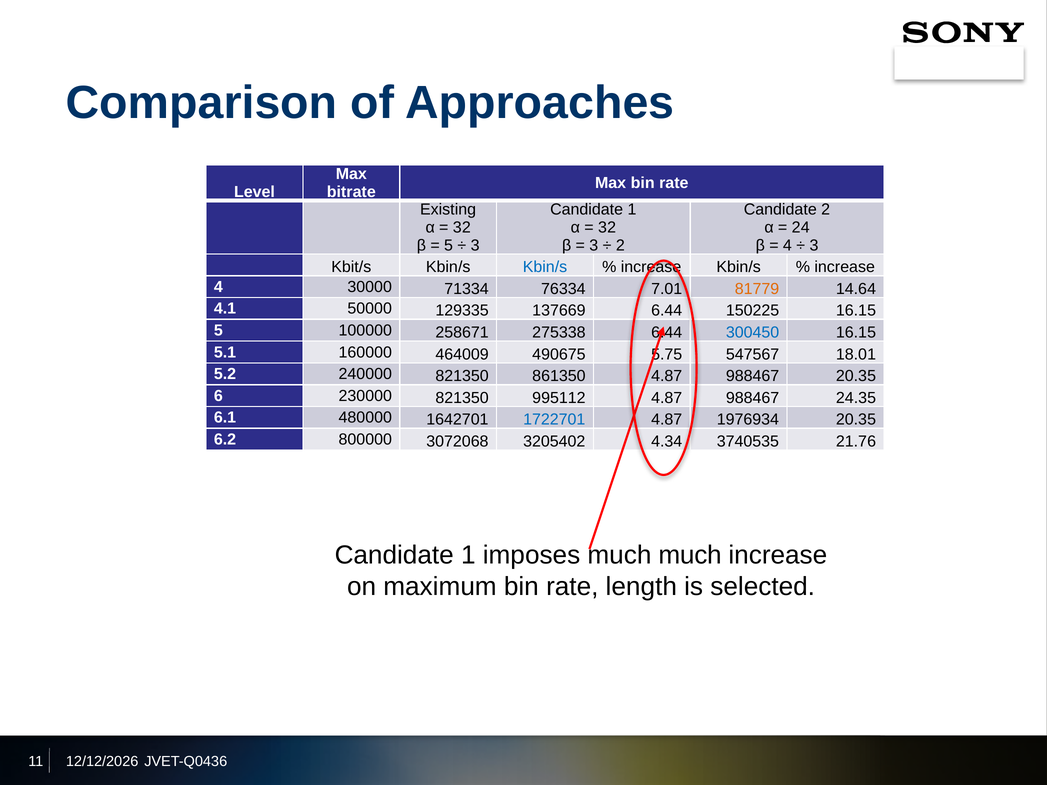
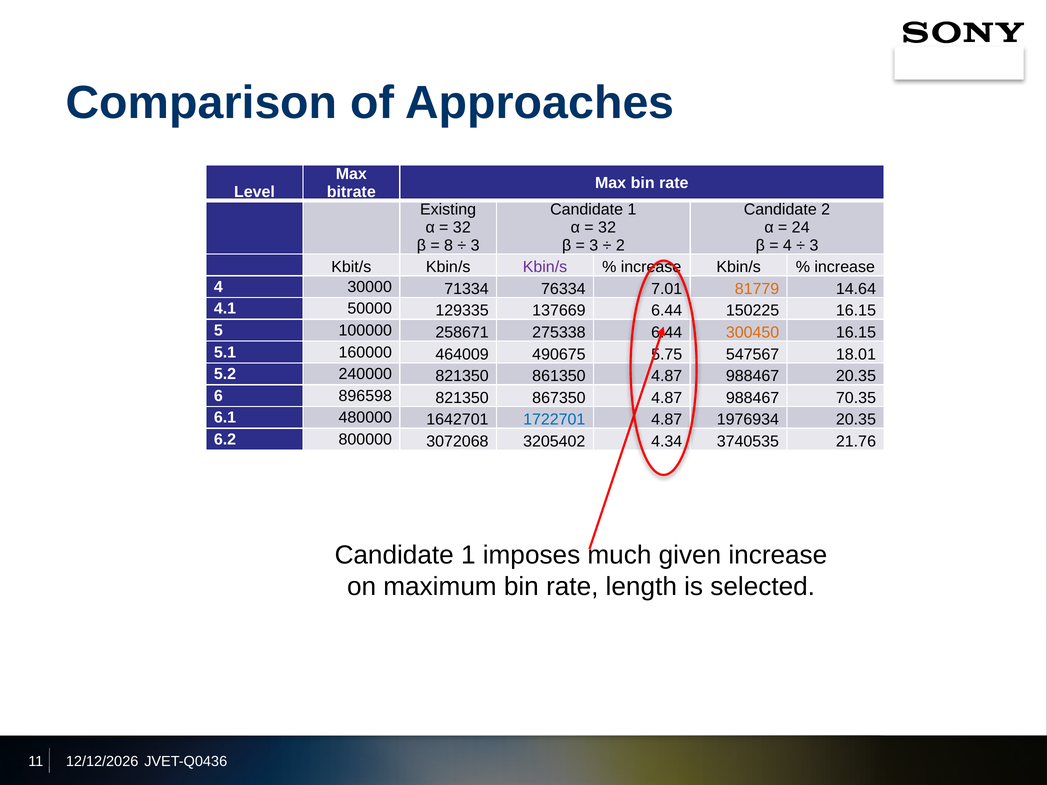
5: 5 -> 8 (449, 245)
Kbin/s colour: blue -> purple (545, 267)
300450 colour: blue -> orange (753, 333)
230000: 230000 -> 896598 (365, 396)
995112: 995112 -> 867350 (559, 398)
24.35: 24.35 -> 70.35 (856, 398)
much much: much -> given (690, 555)
